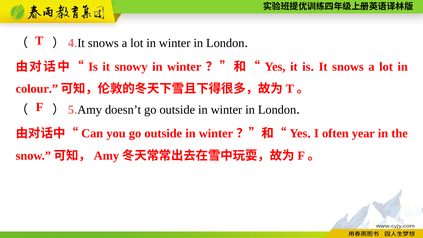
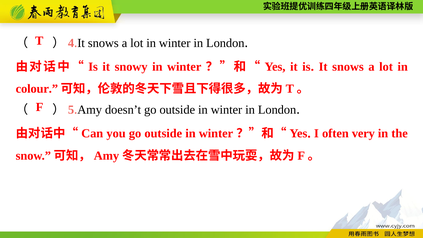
year: year -> very (363, 133)
